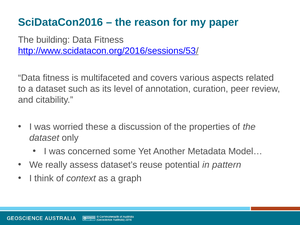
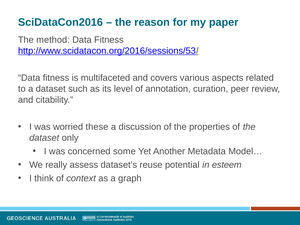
building: building -> method (53, 40)
pattern: pattern -> esteem (227, 165)
